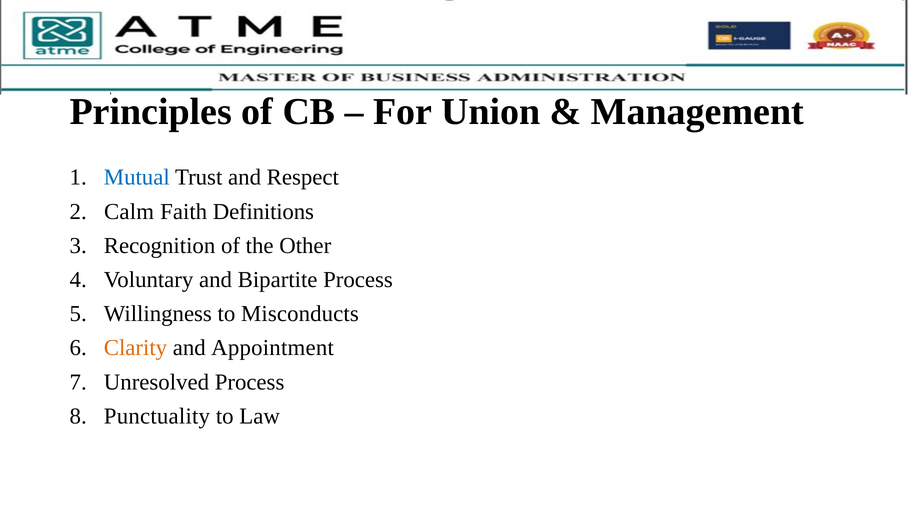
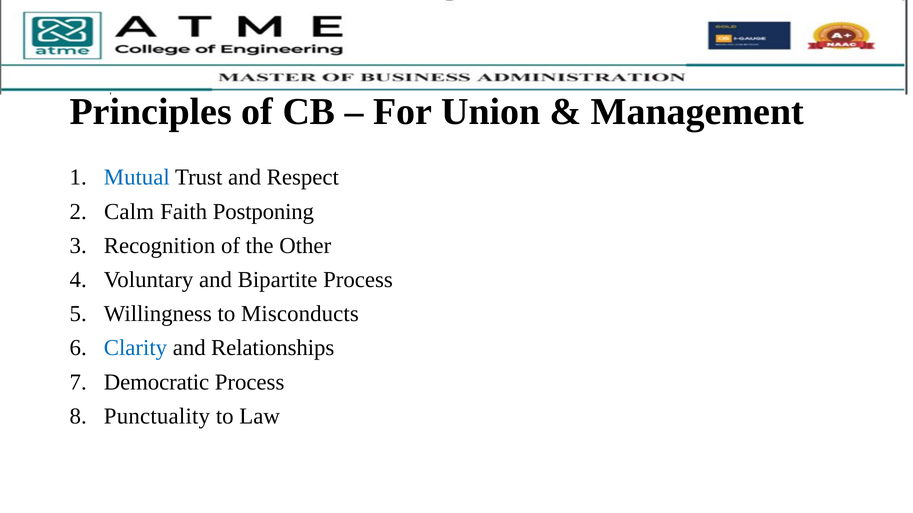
Definitions: Definitions -> Postponing (263, 212)
Clarity colour: orange -> blue (135, 348)
Appointment: Appointment -> Relationships (273, 348)
Unresolved: Unresolved -> Democratic (157, 382)
